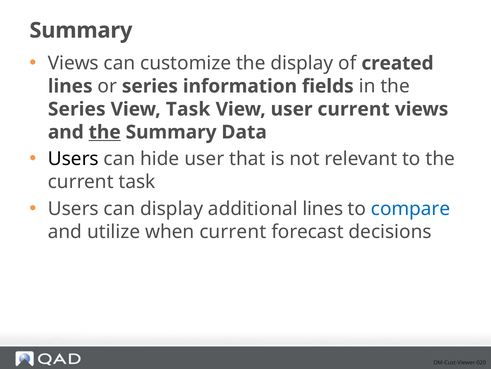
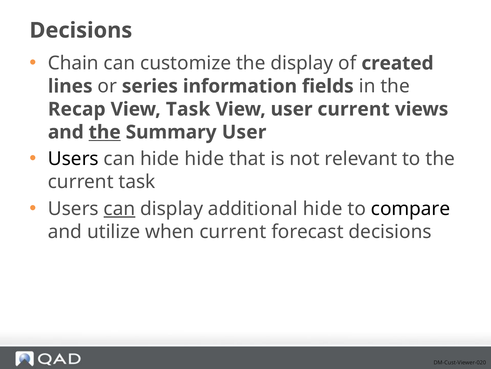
Summary: Summary -> Decisions (81, 30)
Views: Views -> Chain (73, 63)
Series: Series -> Recap (77, 109)
Summary Data: Data -> User (244, 132)
hide user: user -> hide (204, 159)
can underline: none -> present (119, 208)
additional lines: lines -> hide (323, 208)
compare colour: blue -> black (411, 208)
